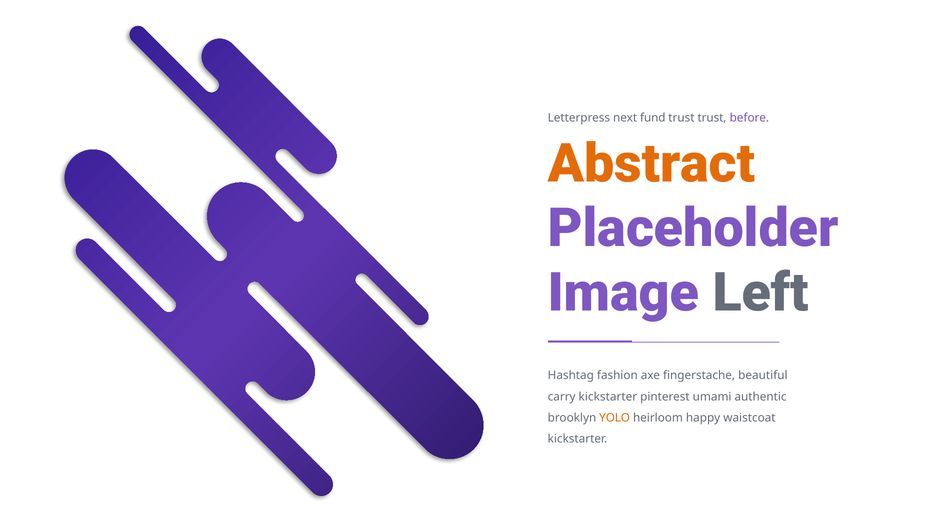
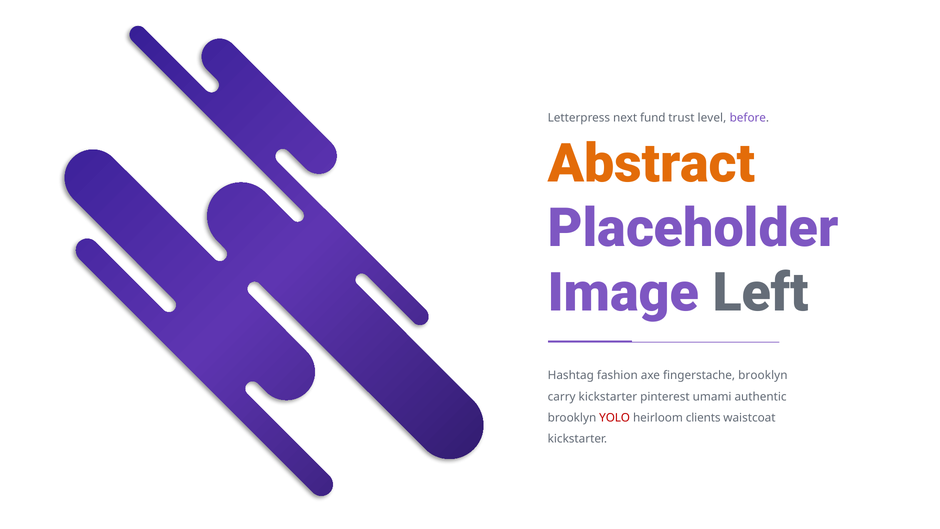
trust trust: trust -> level (712, 118)
fingerstache beautiful: beautiful -> brooklyn (763, 375)
YOLO colour: orange -> red (615, 418)
happy: happy -> clients (703, 418)
